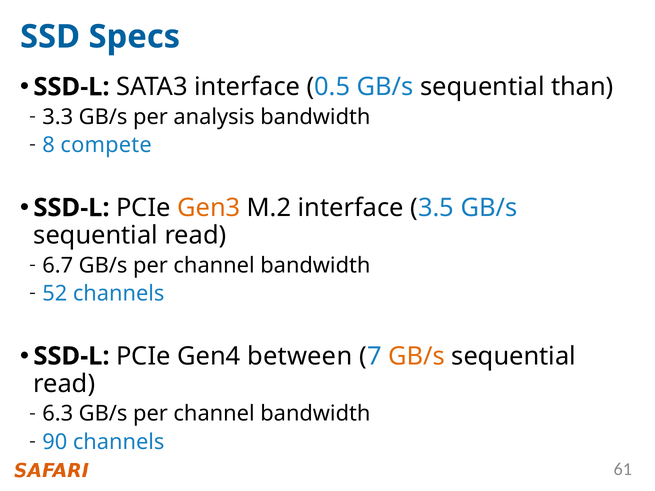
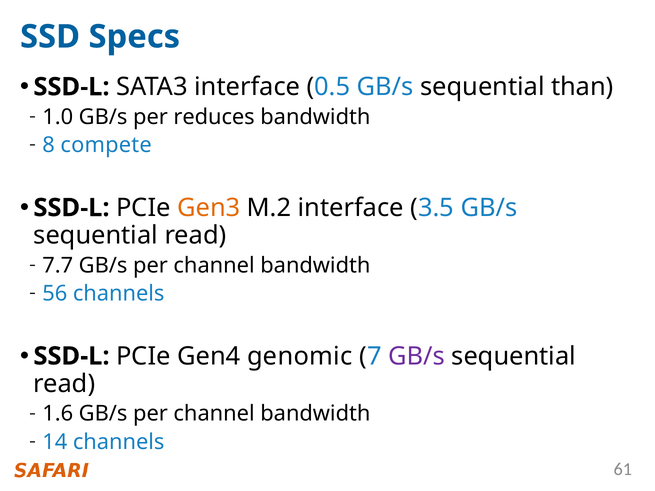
3.3: 3.3 -> 1.0 (58, 117)
analysis: analysis -> reduces (214, 117)
6.7: 6.7 -> 7.7 (58, 265)
52: 52 -> 56 (55, 294)
between: between -> genomic (300, 356)
GB/s colour: orange -> purple (416, 356)
6.3: 6.3 -> 1.6 (58, 414)
90: 90 -> 14 (55, 442)
